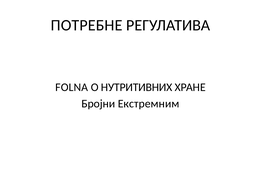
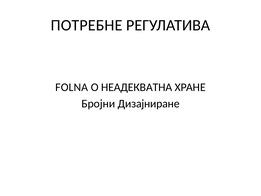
НУТРИТИВНИХ: НУТРИТИВНИХ -> НЕАДЕКВАТНА (137, 87)
Екстремним: Екстремним -> Дизајниране (149, 103)
